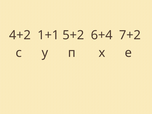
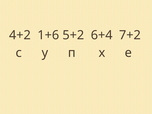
1+1: 1+1 -> 1+6 (48, 35)
